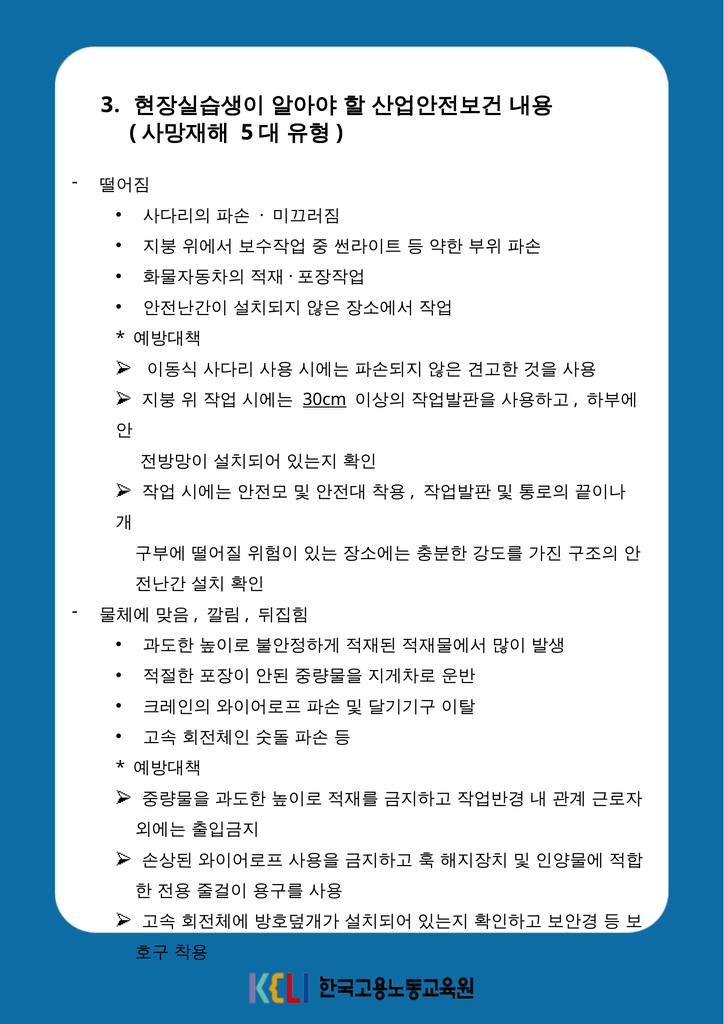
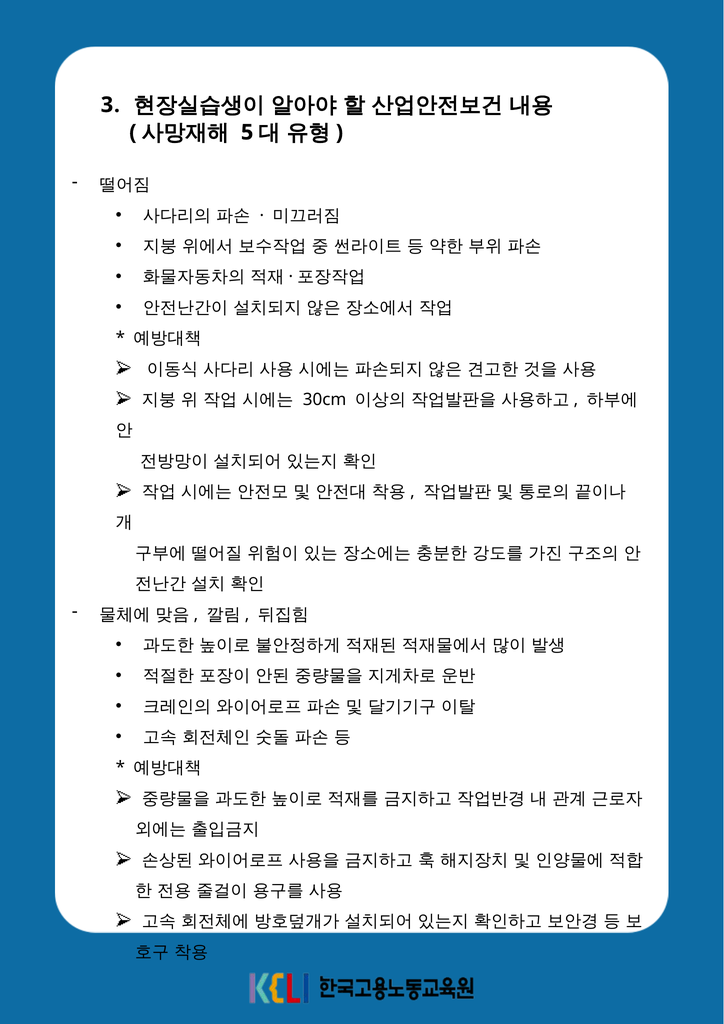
30cm underline: present -> none (325, 399)
